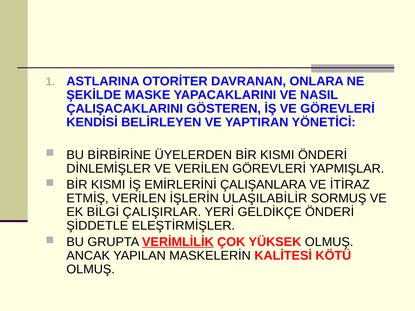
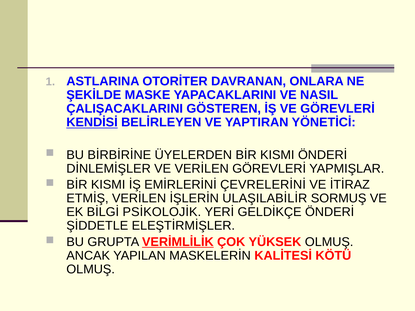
KENDİSİ underline: none -> present (92, 123)
ÇALIŞANLARA: ÇALIŞANLARA -> ÇEVRELERİNİ (263, 185)
ÇALIŞIRLAR: ÇALIŞIRLAR -> PSİKOLOJİK (162, 212)
